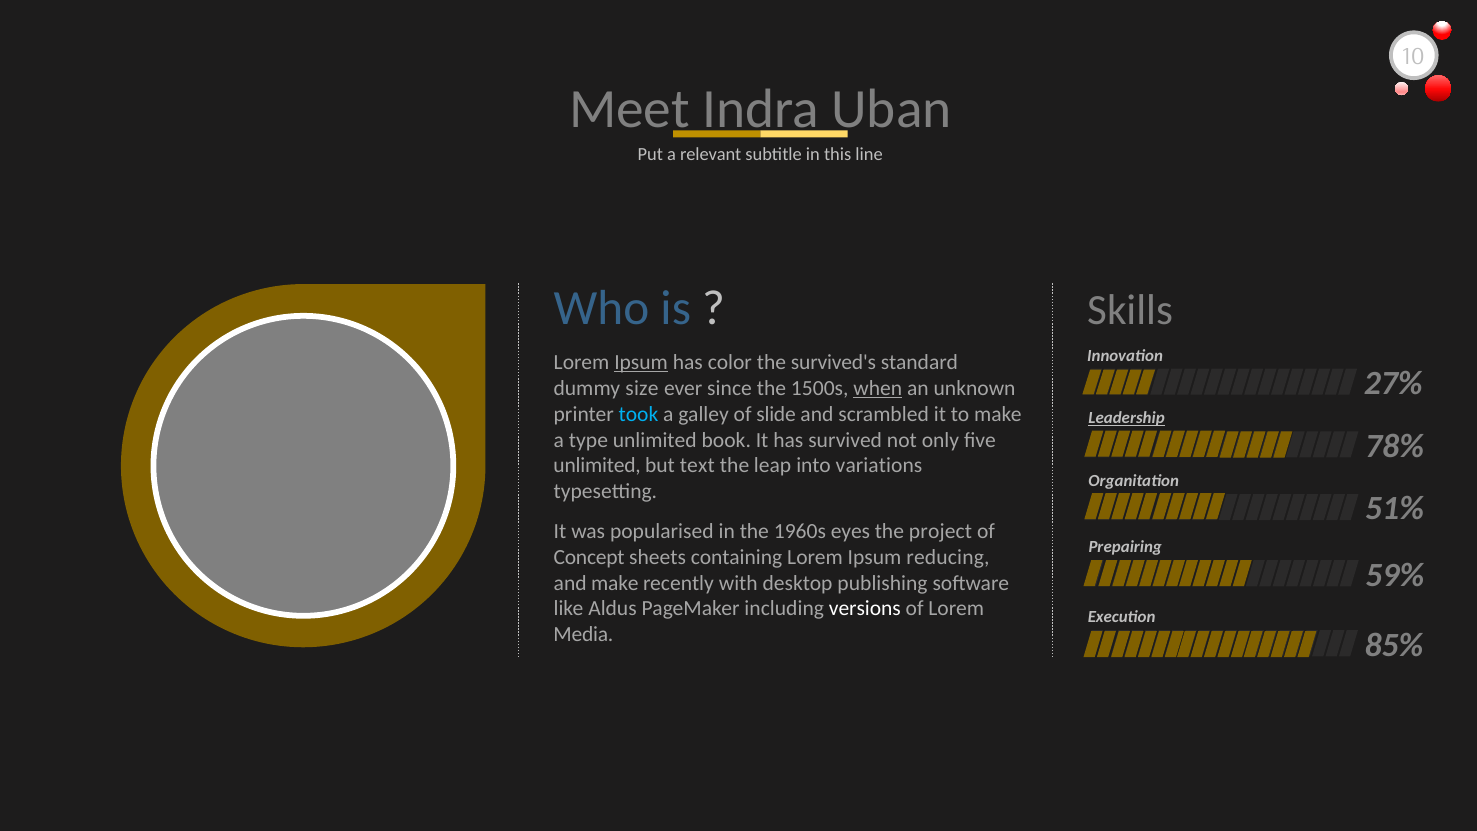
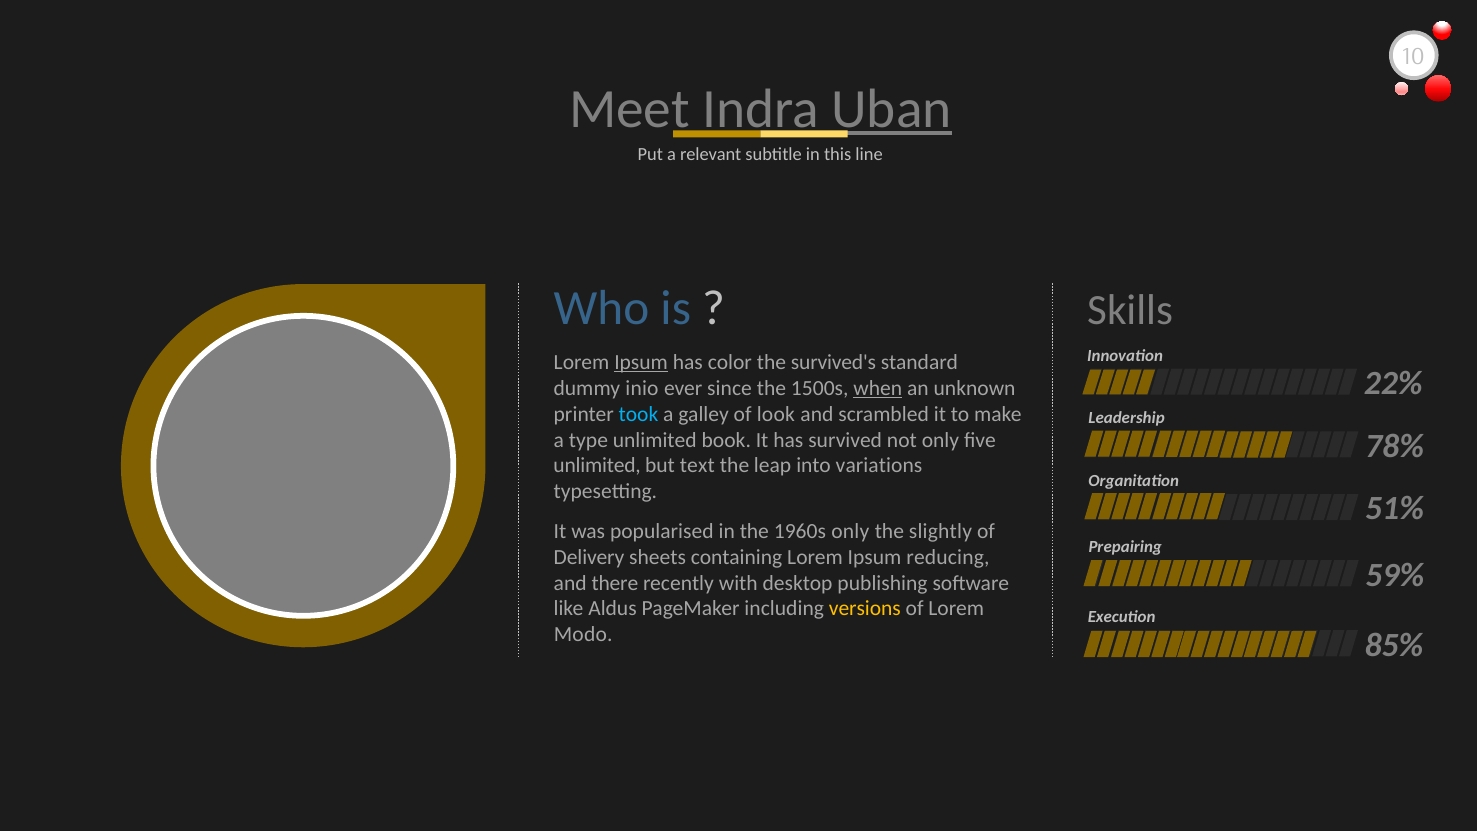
Uban underline: none -> present (892, 109)
27%: 27% -> 22% (1393, 383)
size: size -> inio (642, 388)
slide: slide -> look (776, 414)
Leadership underline: present -> none (1127, 418)
1960s eyes: eyes -> only (850, 531)
project: project -> slightly (940, 531)
Concept: Concept -> Delivery (589, 557)
and make: make -> there (615, 583)
versions colour: white -> yellow (865, 609)
Media: Media -> Modo (583, 635)
